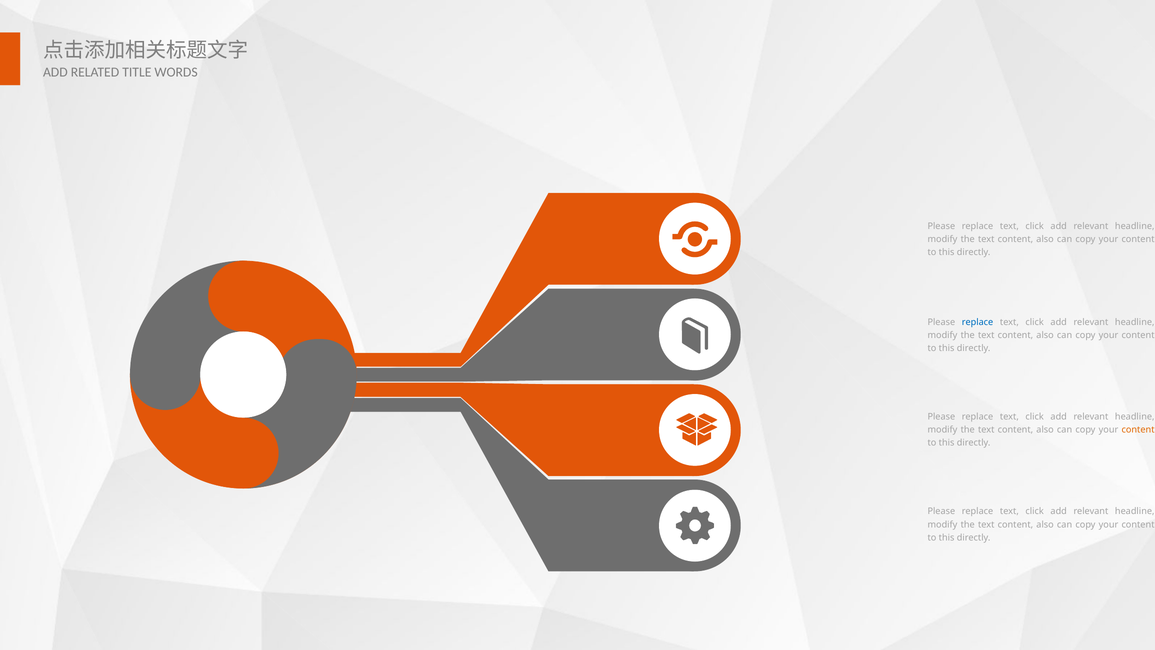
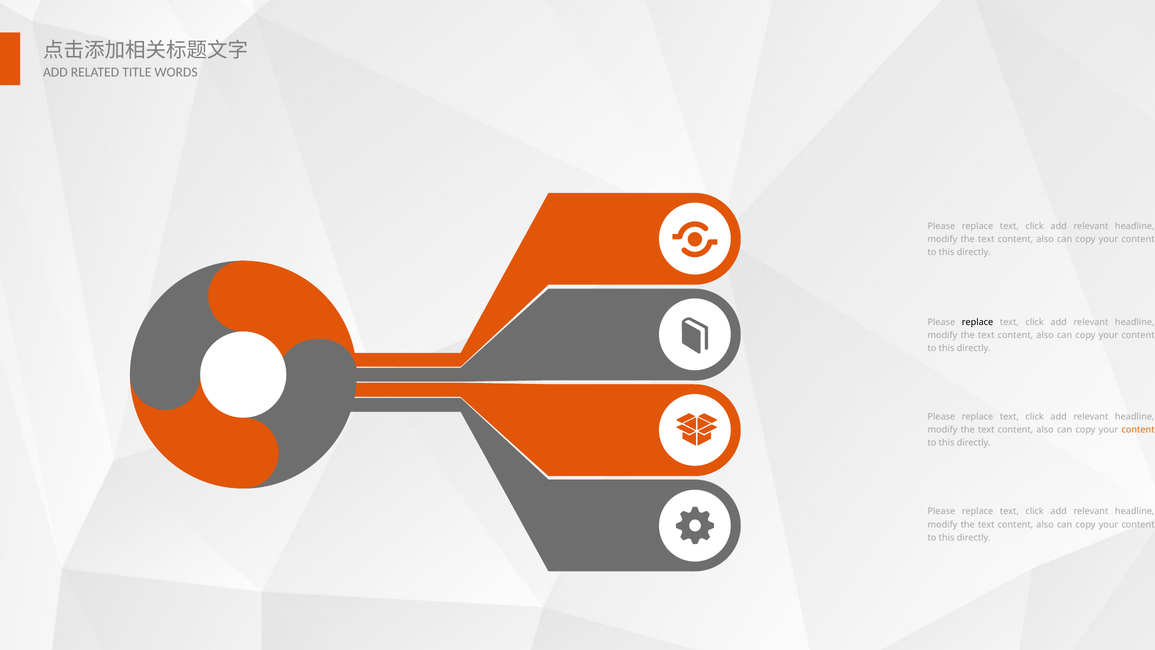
replace colour: blue -> black (978, 322)
